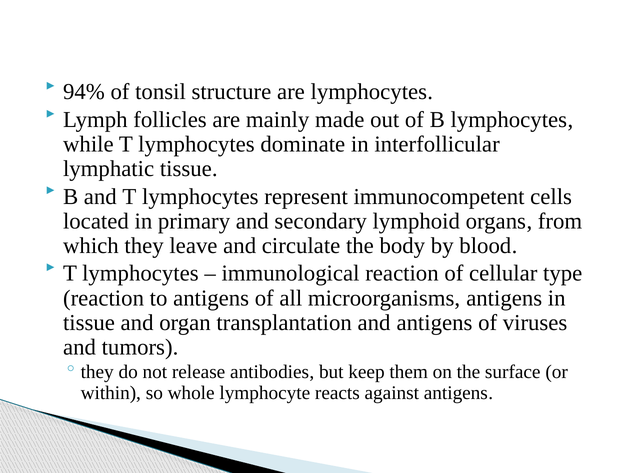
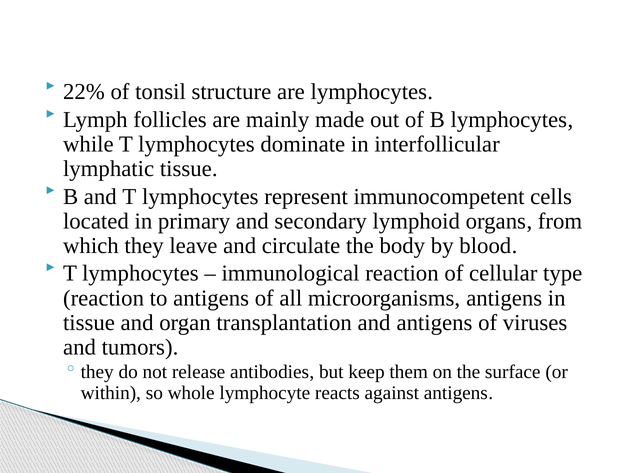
94%: 94% -> 22% (84, 92)
